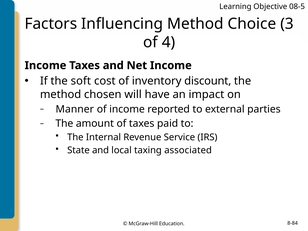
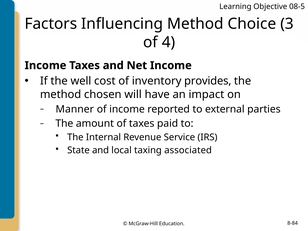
soft: soft -> well (81, 81)
discount: discount -> provides (208, 81)
